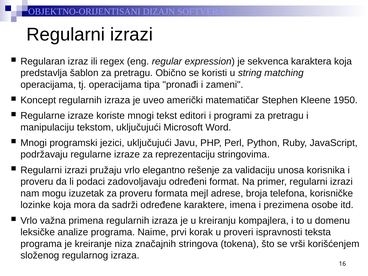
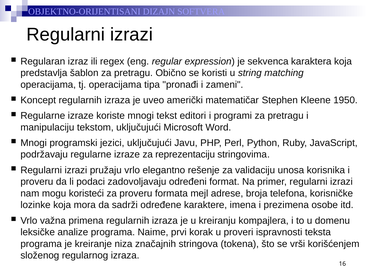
izuzetak: izuzetak -> koristeći (86, 193)
